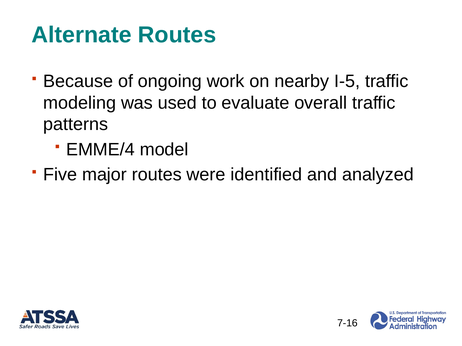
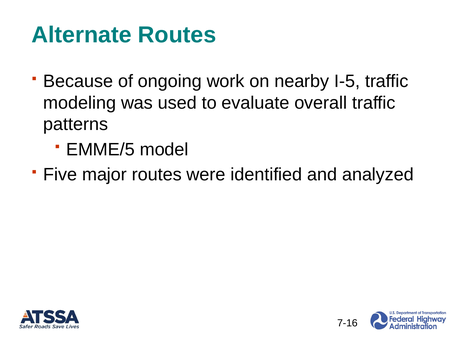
EMME/4: EMME/4 -> EMME/5 (100, 150)
